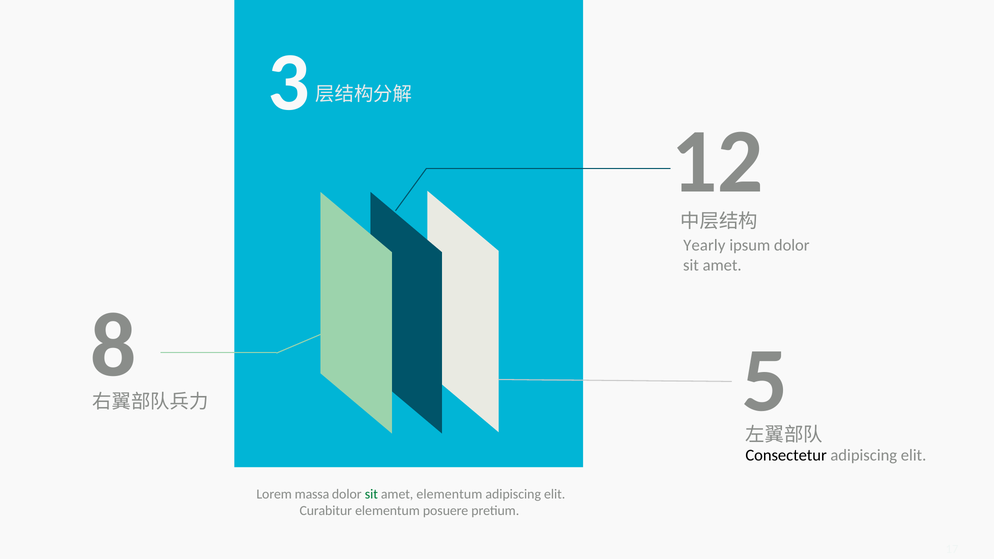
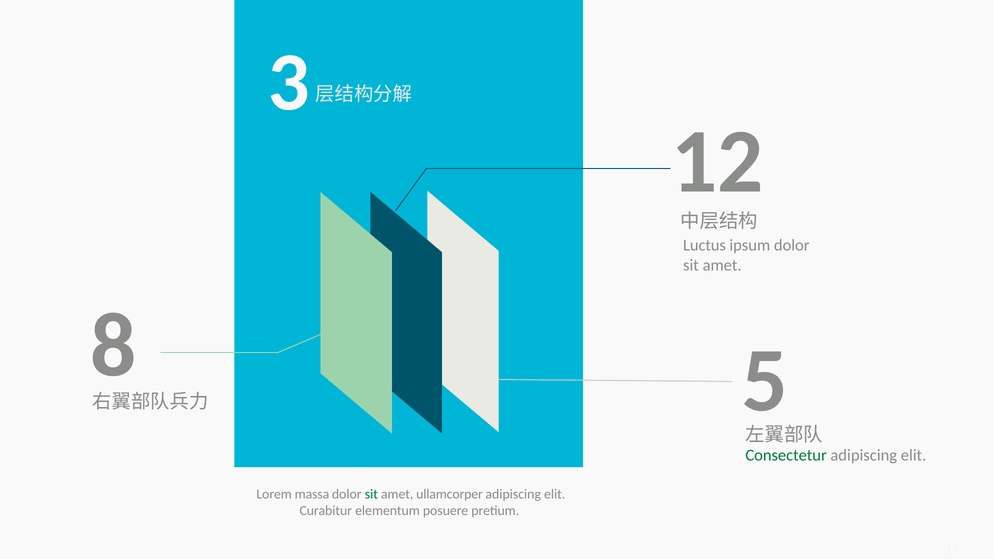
Yearly: Yearly -> Luctus (705, 246)
Consectetur colour: black -> green (786, 455)
amet elementum: elementum -> ullamcorper (450, 494)
